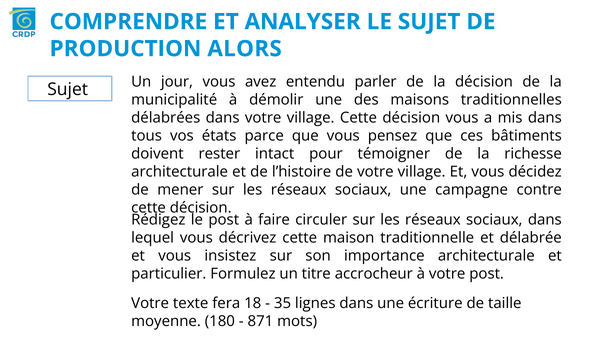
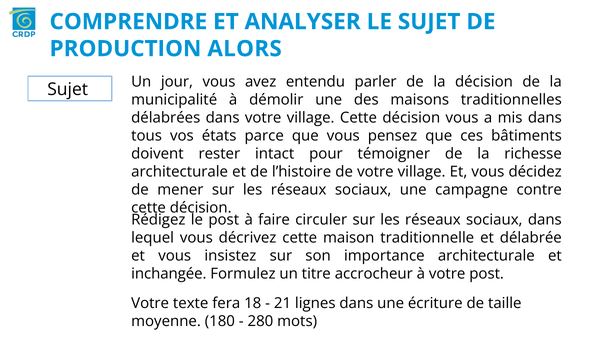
particulier: particulier -> inchangée (169, 274)
35: 35 -> 21 (283, 303)
871: 871 -> 280 (260, 321)
